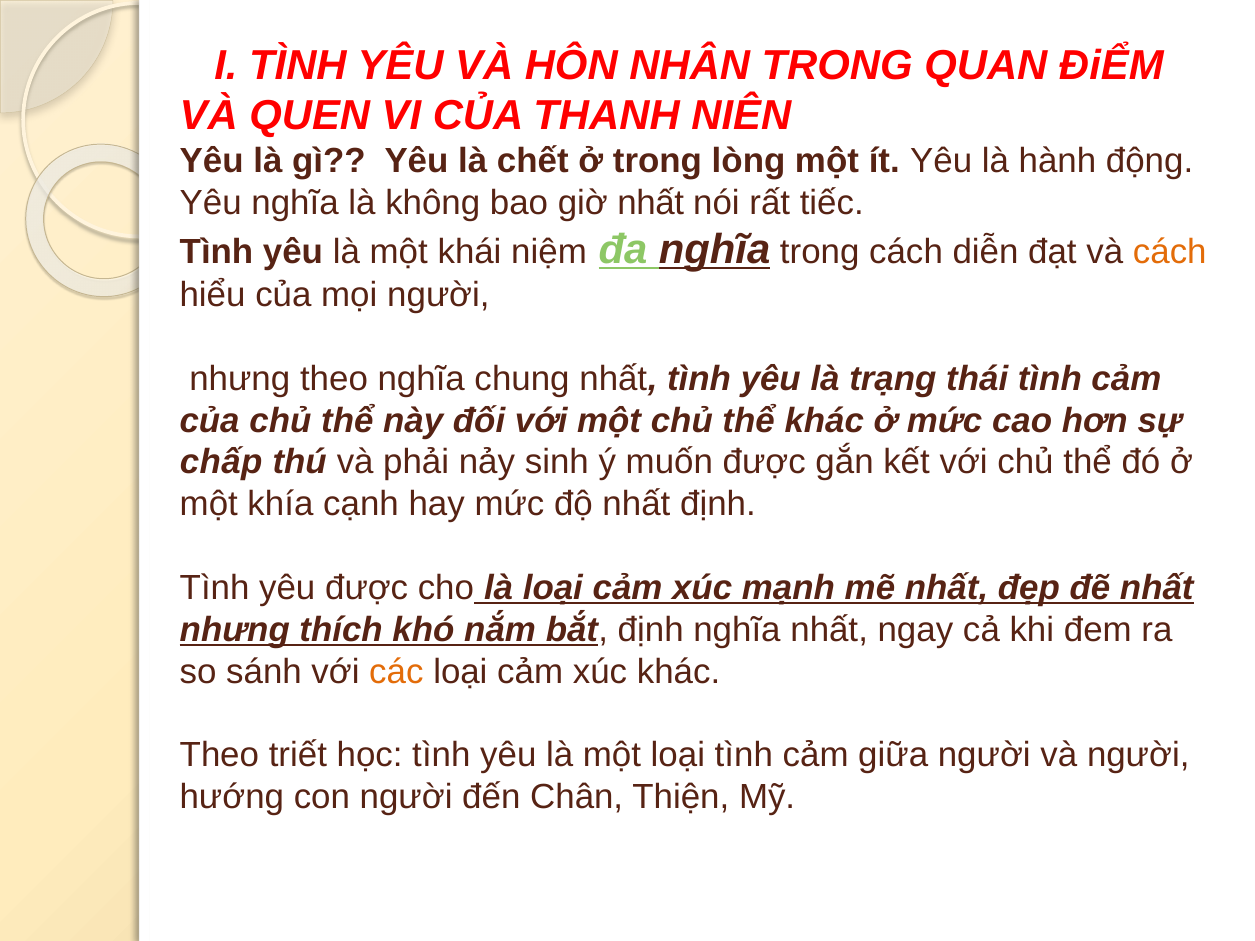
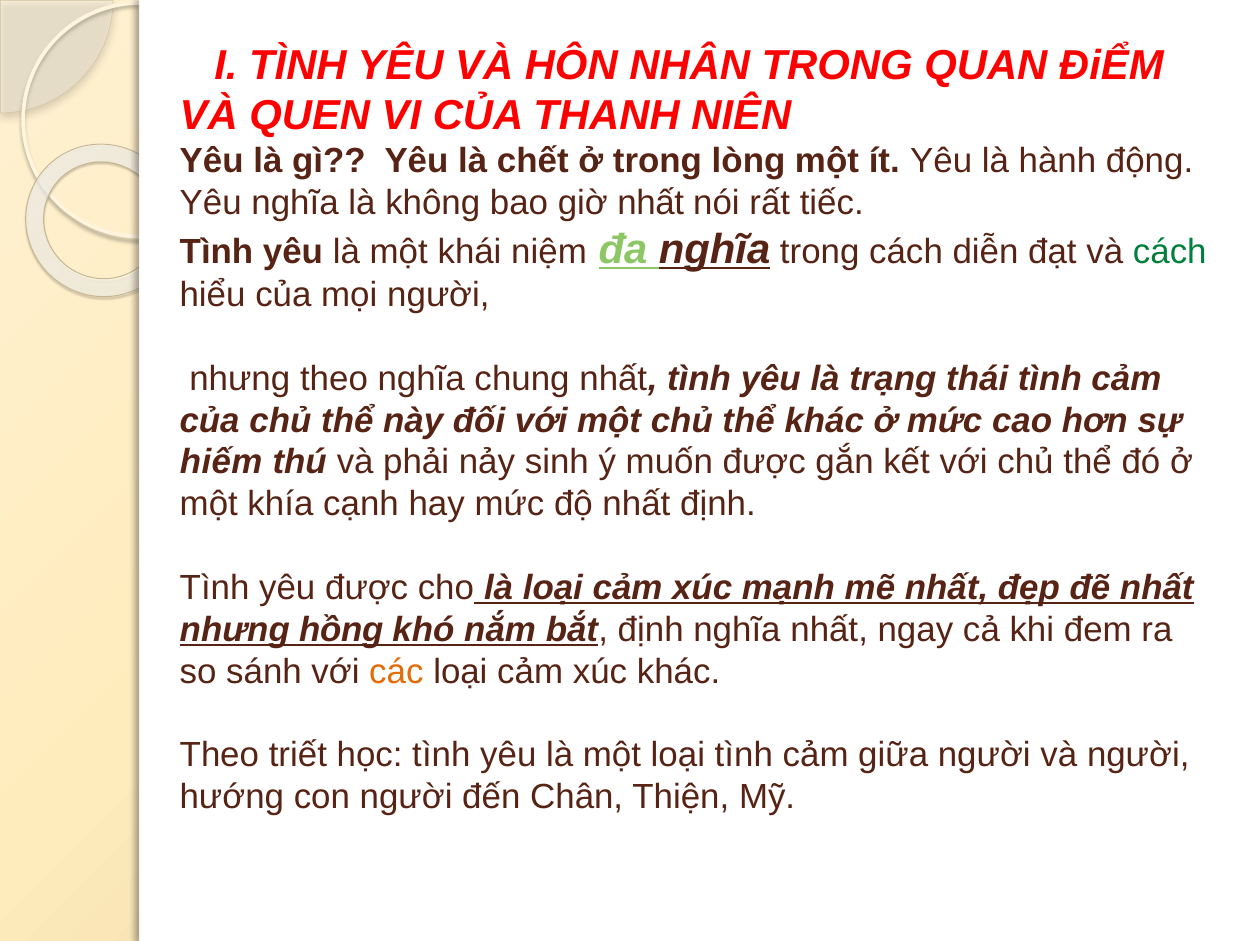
cách colour: orange -> green (1170, 252)
chấp: chấp -> hiếm (221, 463)
thích: thích -> hồng (341, 630)
